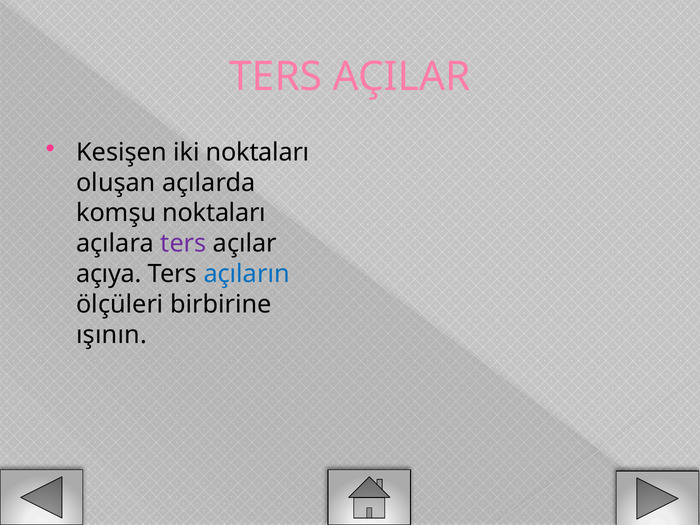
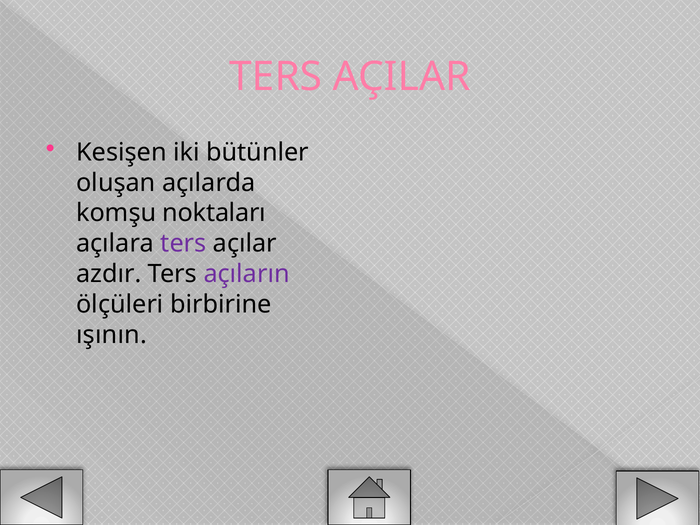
iki noktaları: noktaları -> bütünler (258, 152)
açıya: açıya -> azdır (109, 274)
açıların colour: blue -> purple (247, 274)
